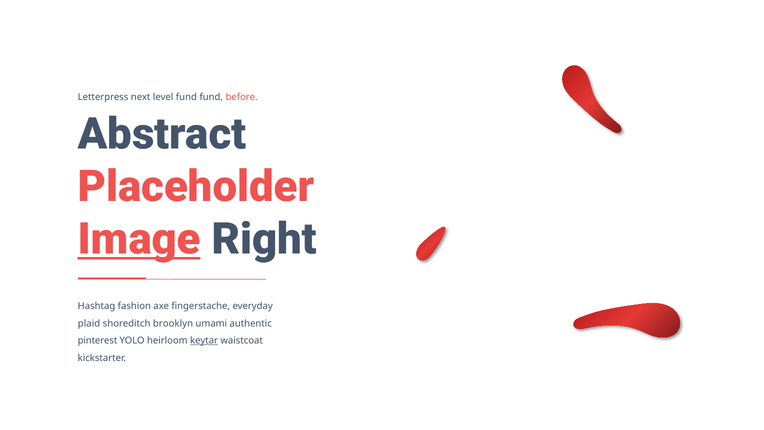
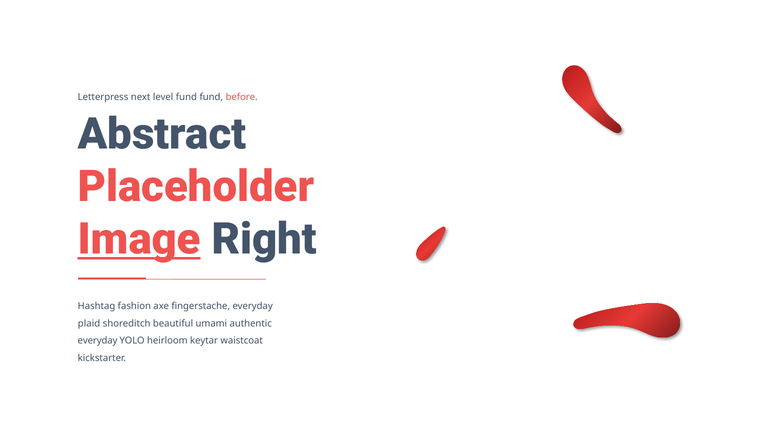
brooklyn: brooklyn -> beautiful (173, 323)
pinterest: pinterest -> everyday (98, 340)
keytar underline: present -> none (204, 340)
